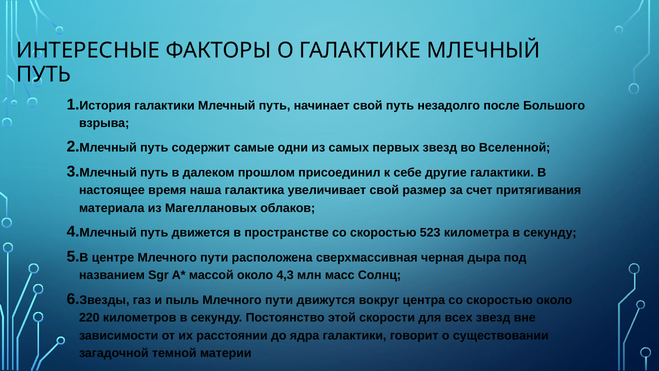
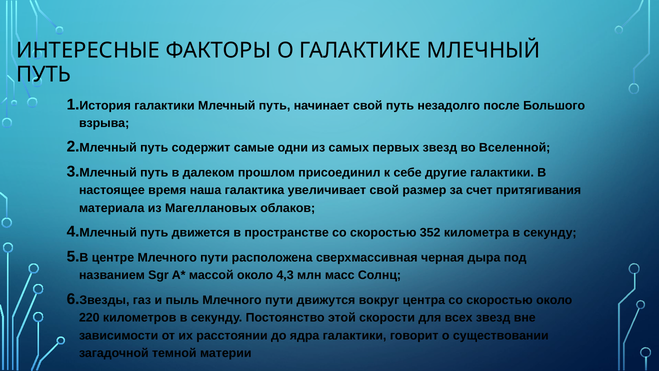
523: 523 -> 352 (430, 233)
